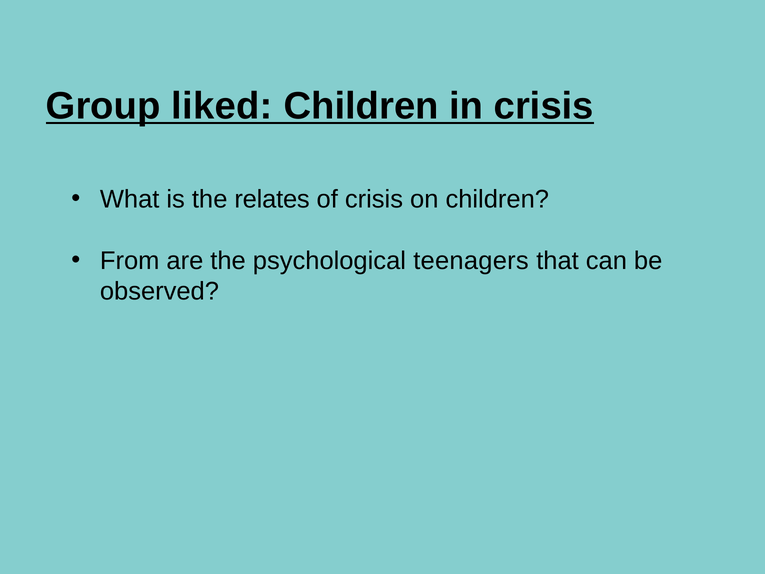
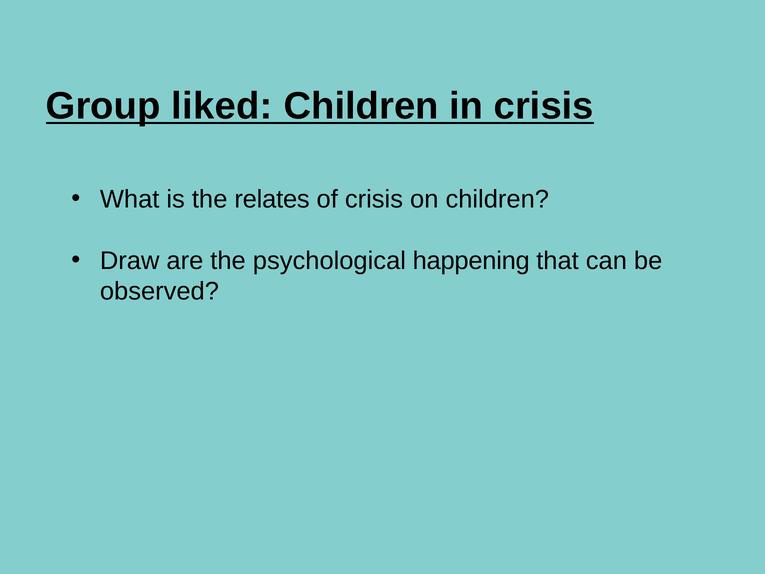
From: From -> Draw (130, 261)
teenagers: teenagers -> happening (471, 261)
